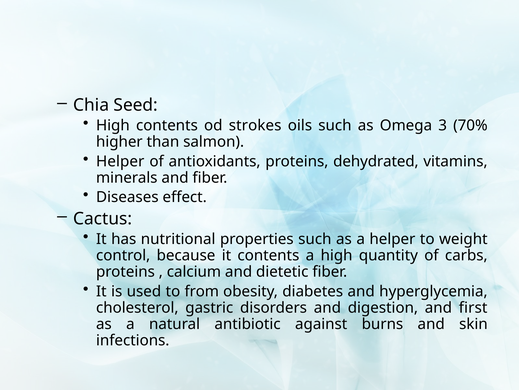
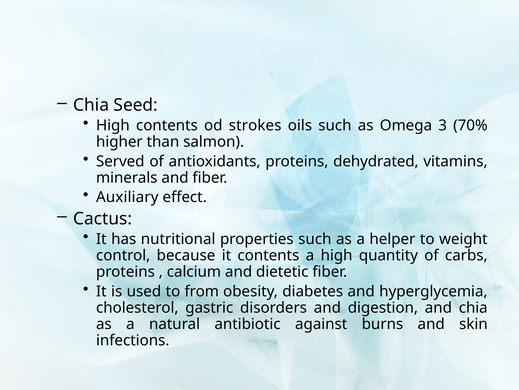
Helper: Helper -> Served (120, 161)
Diseases: Diseases -> Auxiliary (127, 197)
and first: first -> chia (473, 307)
